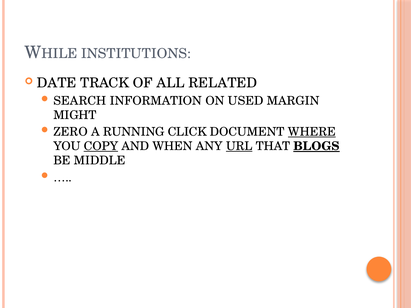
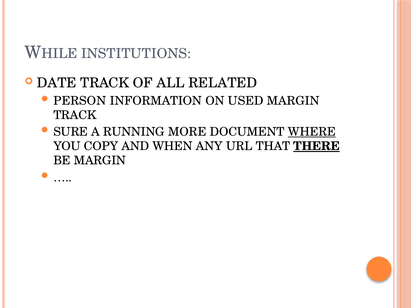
SEARCH: SEARCH -> PERSON (80, 101)
MIGHT: MIGHT -> TRACK (75, 115)
ZERO: ZERO -> SURE (71, 132)
CLICK: CLICK -> MORE (187, 132)
COPY underline: present -> none (101, 146)
URL underline: present -> none (239, 146)
BLOGS: BLOGS -> THERE (317, 146)
BE MIDDLE: MIDDLE -> MARGIN (100, 161)
